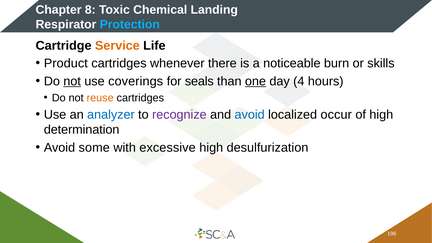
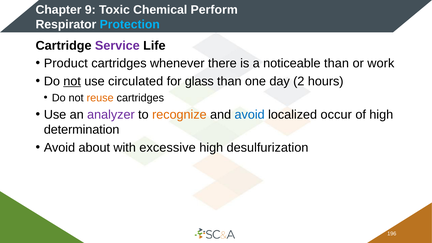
8: 8 -> 9 (90, 10)
Landing: Landing -> Perform (214, 10)
Service colour: orange -> purple (117, 46)
noticeable burn: burn -> than (337, 63)
skills: skills -> work (381, 63)
coverings: coverings -> circulated (136, 81)
seals: seals -> glass (199, 81)
one underline: present -> none (255, 81)
4: 4 -> 2 (299, 81)
analyzer colour: blue -> purple (111, 115)
recognize colour: purple -> orange (179, 115)
some: some -> about (94, 148)
